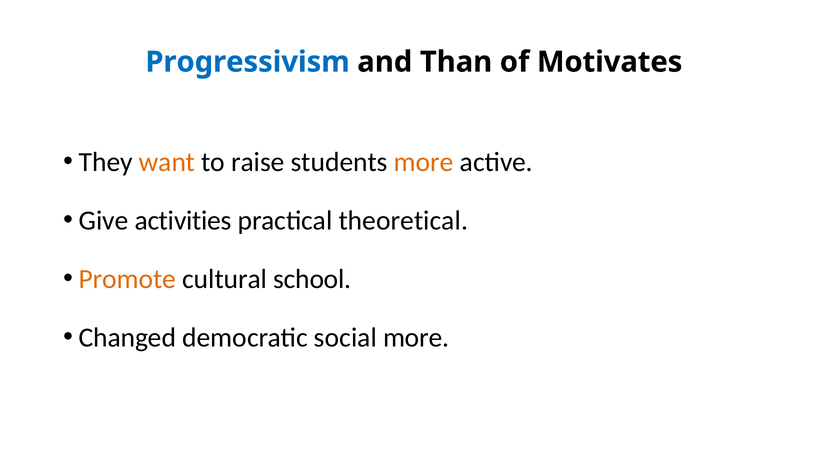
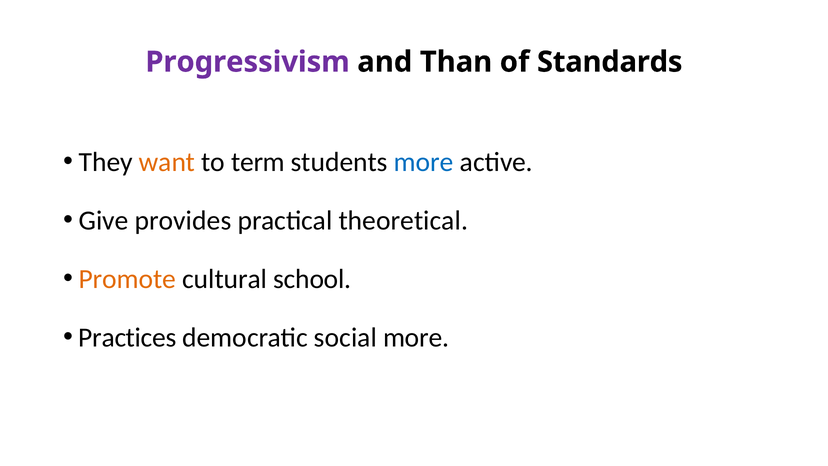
Progressivism colour: blue -> purple (248, 62)
Motivates: Motivates -> Standards (610, 62)
raise: raise -> term (258, 162)
more colour: orange -> blue (424, 162)
activities: activities -> provides (183, 221)
Changed: Changed -> Practices (127, 337)
